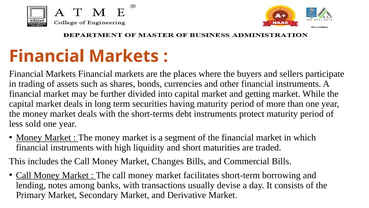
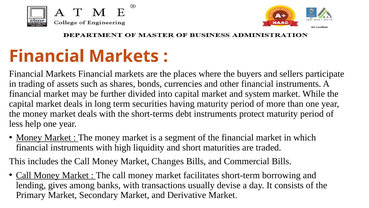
getting: getting -> system (258, 94)
sold: sold -> help (33, 123)
notes: notes -> gives (58, 185)
